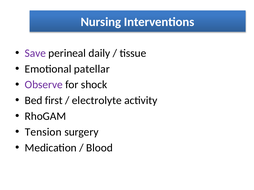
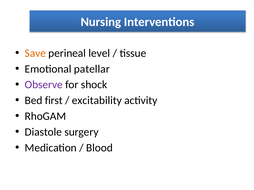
Save colour: purple -> orange (35, 53)
daily: daily -> level (99, 53)
electrolyte: electrolyte -> excitability (97, 101)
Tension: Tension -> Diastole (43, 132)
